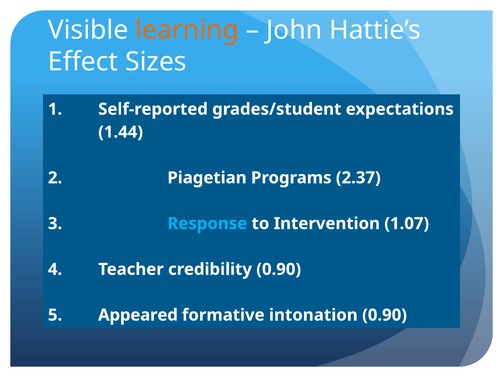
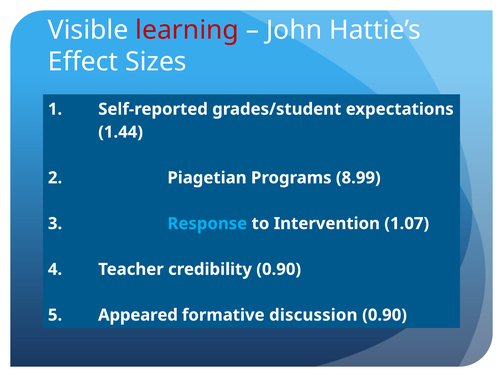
learning colour: orange -> red (187, 30)
2.37: 2.37 -> 8.99 (358, 178)
intonation: intonation -> discussion (313, 315)
